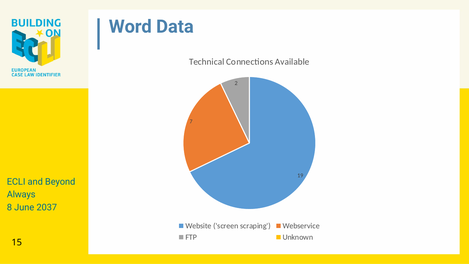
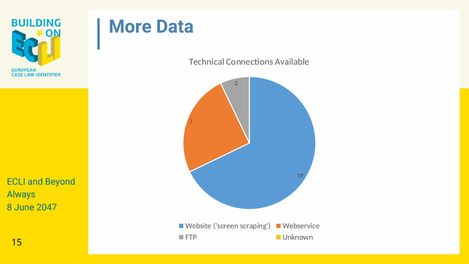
Word: Word -> More (130, 27)
2037: 2037 -> 2047 (47, 207)
